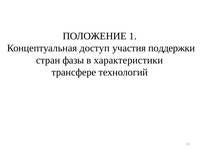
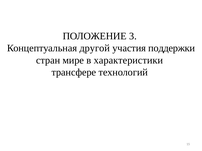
1: 1 -> 3 (133, 36)
доступ: доступ -> другой (95, 48)
фазы: фазы -> мире (73, 60)
